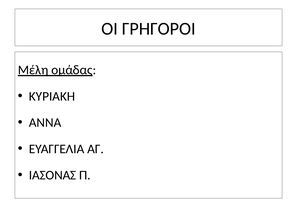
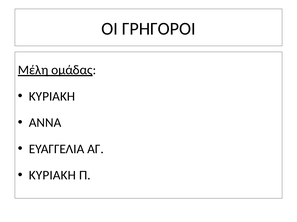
ΙΑΣΟΝΑΣ: ΙΑΣΟΝΑΣ -> ΚΥΡΙΑΚΗ (52, 176)
